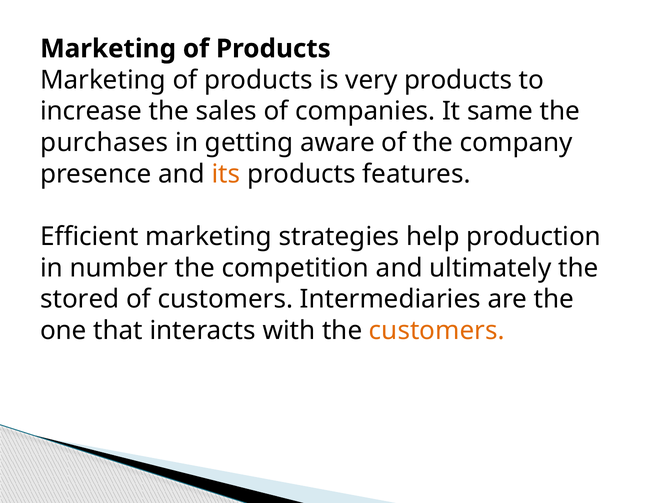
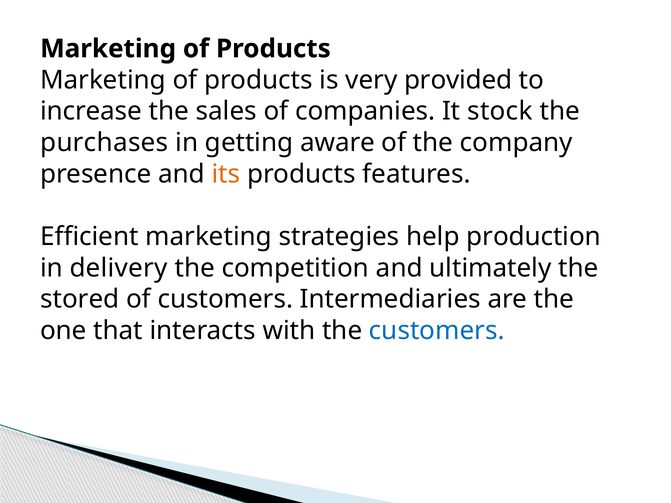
very products: products -> provided (458, 80)
same: same -> stock (500, 111)
number: number -> delivery (119, 268)
customers colour: orange -> blue (437, 331)
